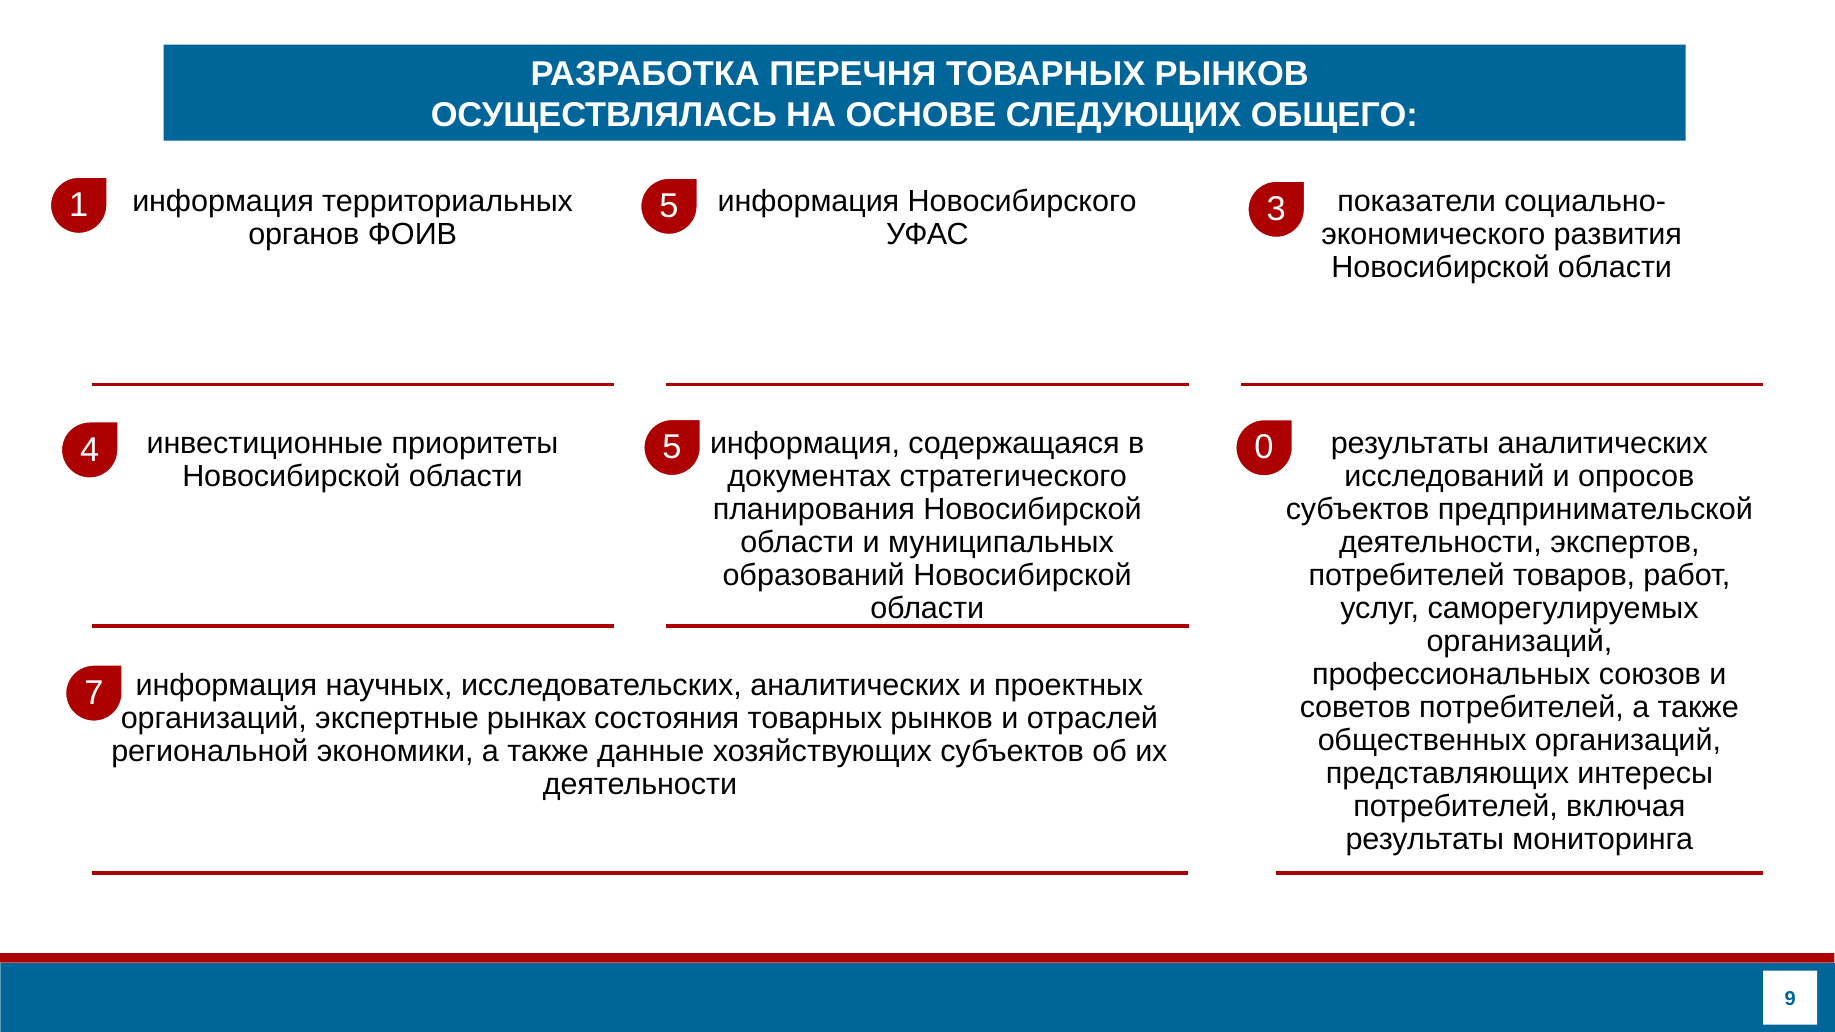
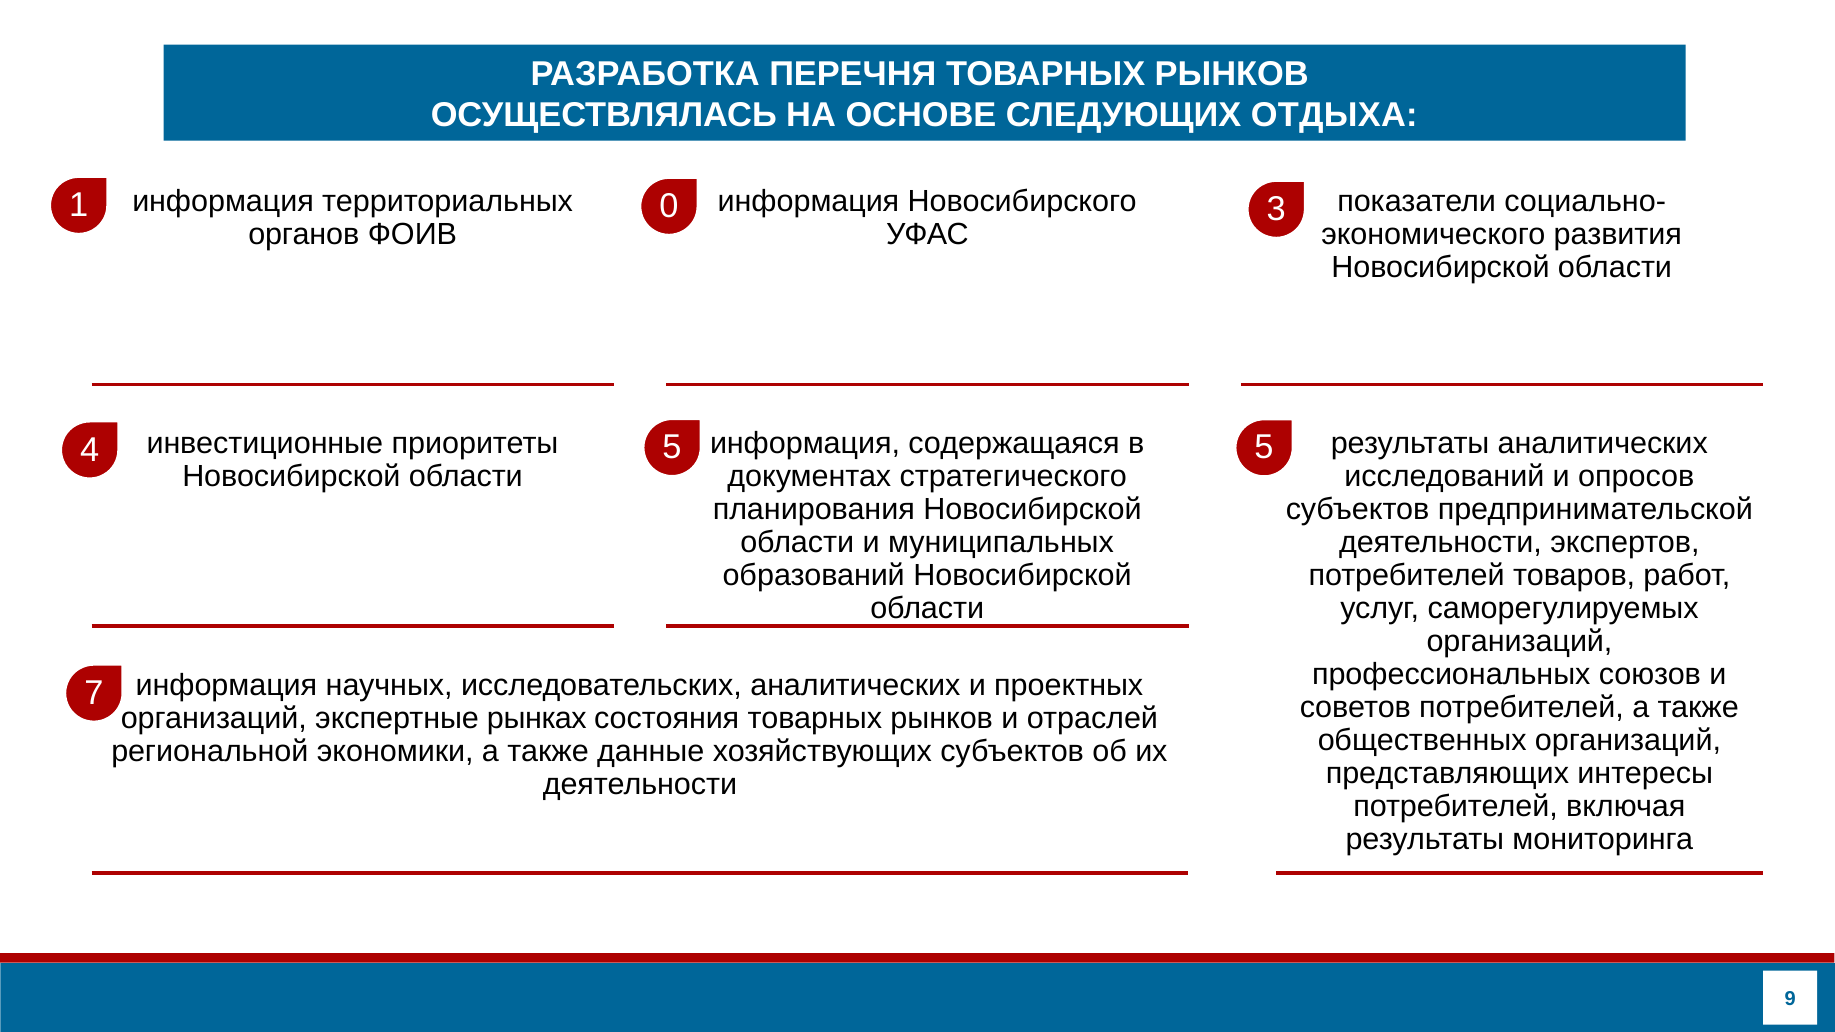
ОБЩЕГО: ОБЩЕГО -> ОТДЫХА (1334, 116)
1 5: 5 -> 0 (669, 206)
5 0: 0 -> 5 (1264, 448)
